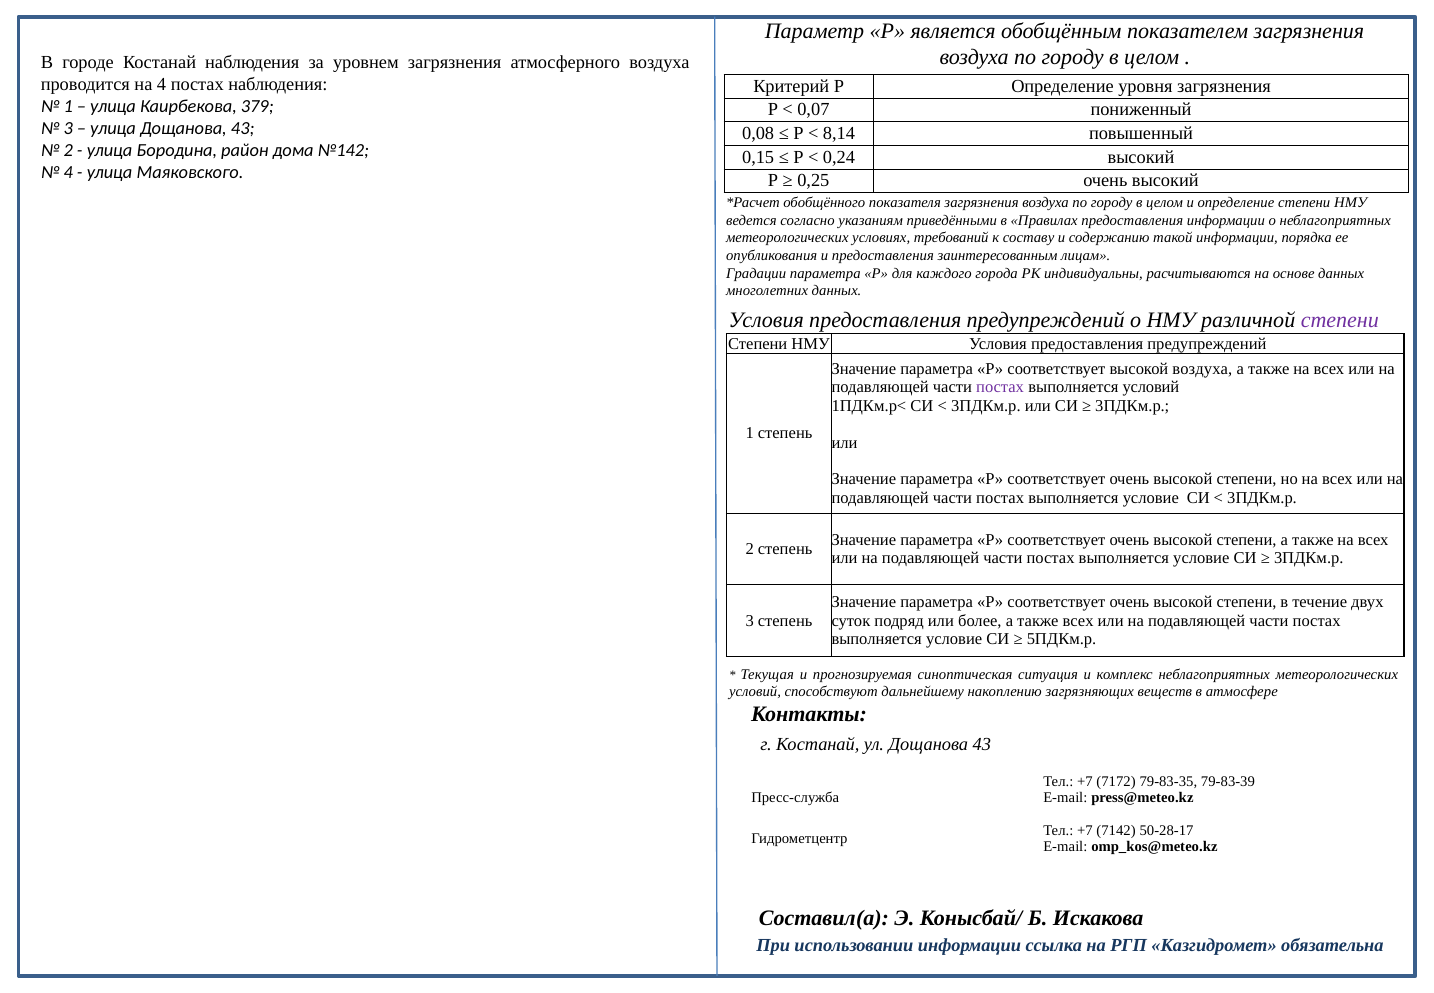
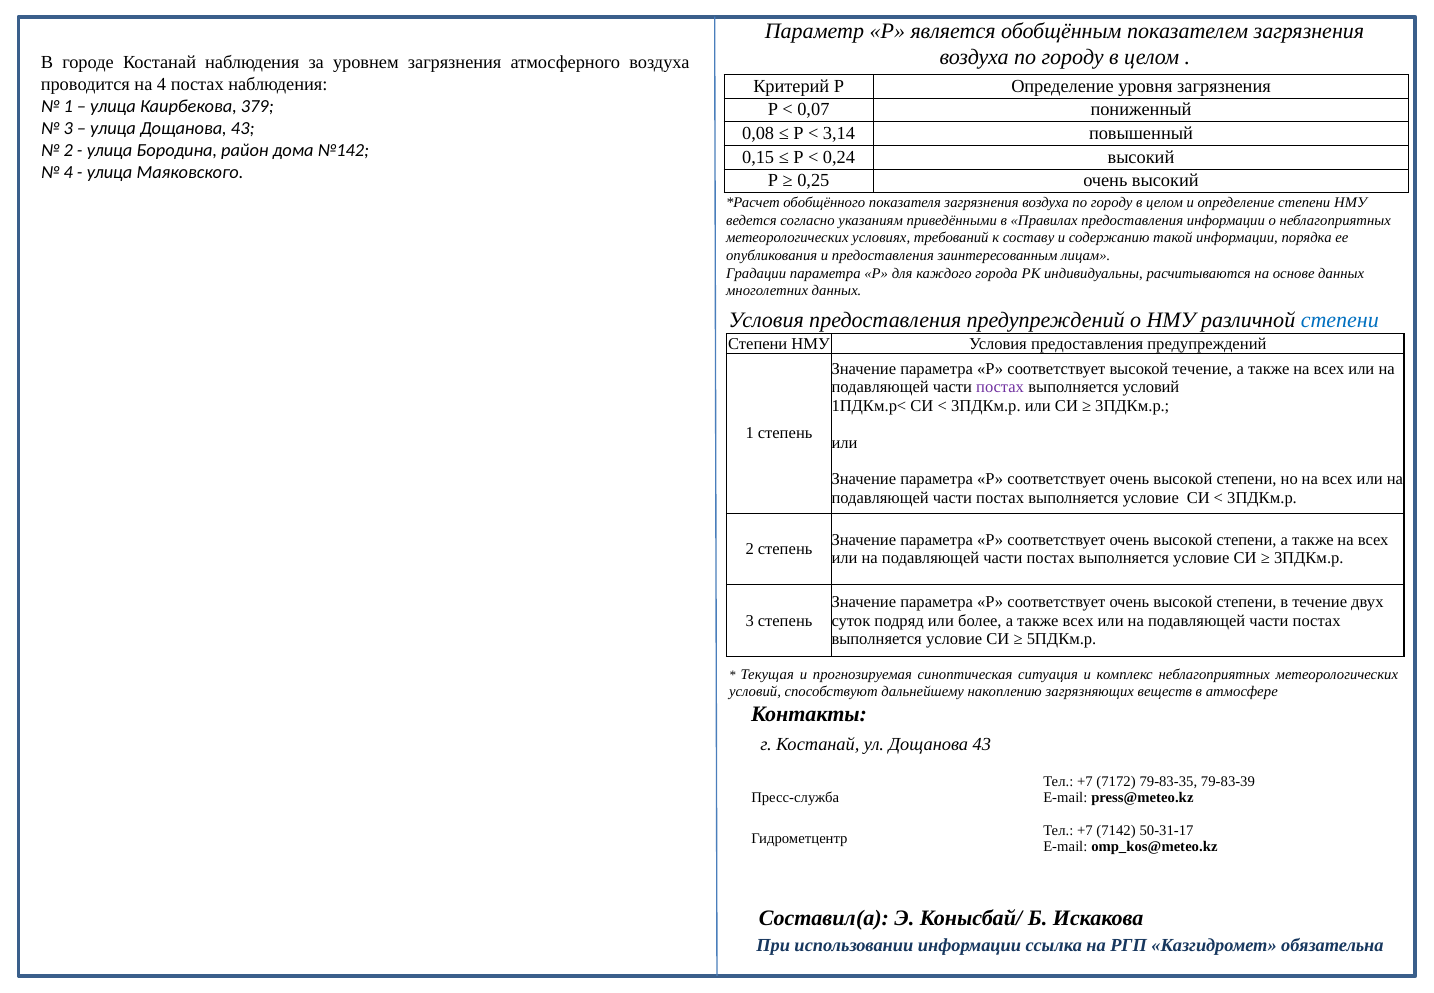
8,14: 8,14 -> 3,14 (839, 133)
степени colour: purple -> blue (1340, 320)
высокой воздуха: воздуха -> течение (1202, 369)
50-28-17: 50-28-17 -> 50-31-17 (1167, 830)
